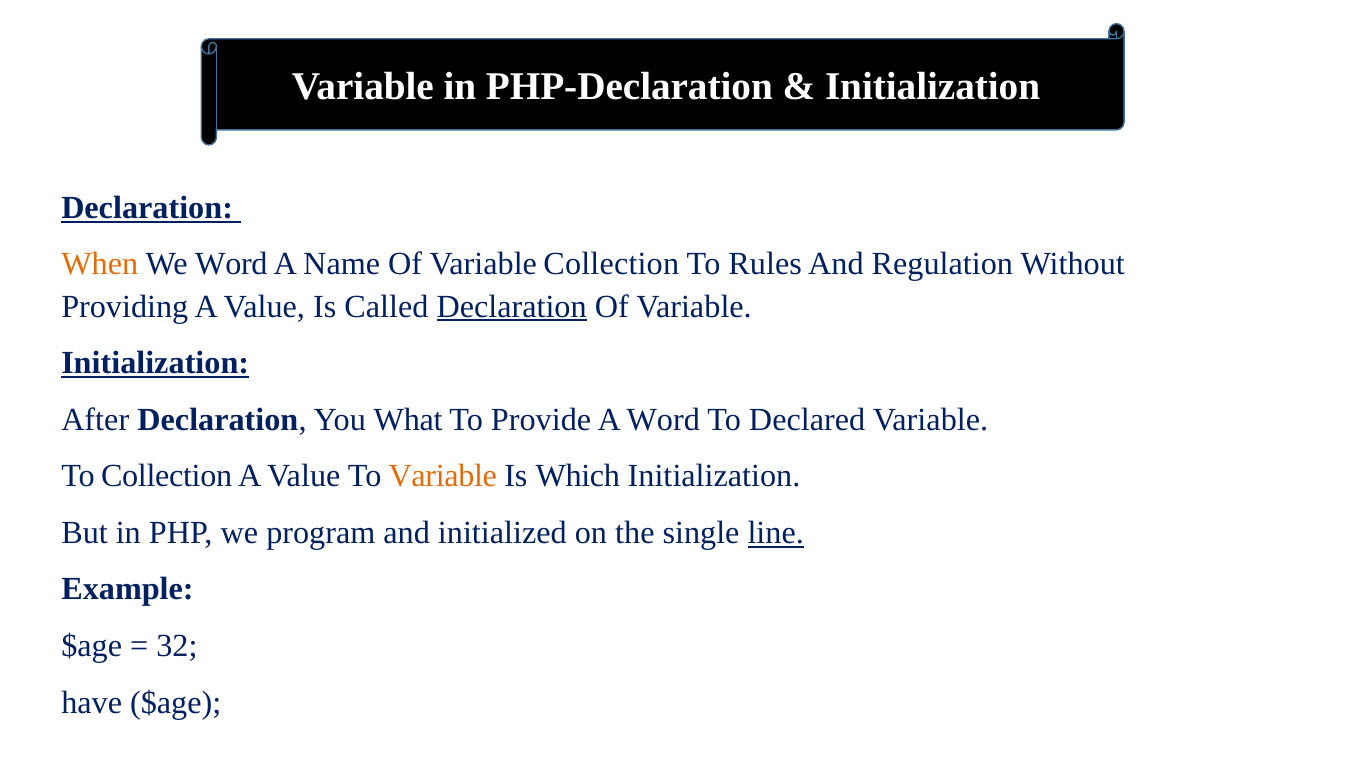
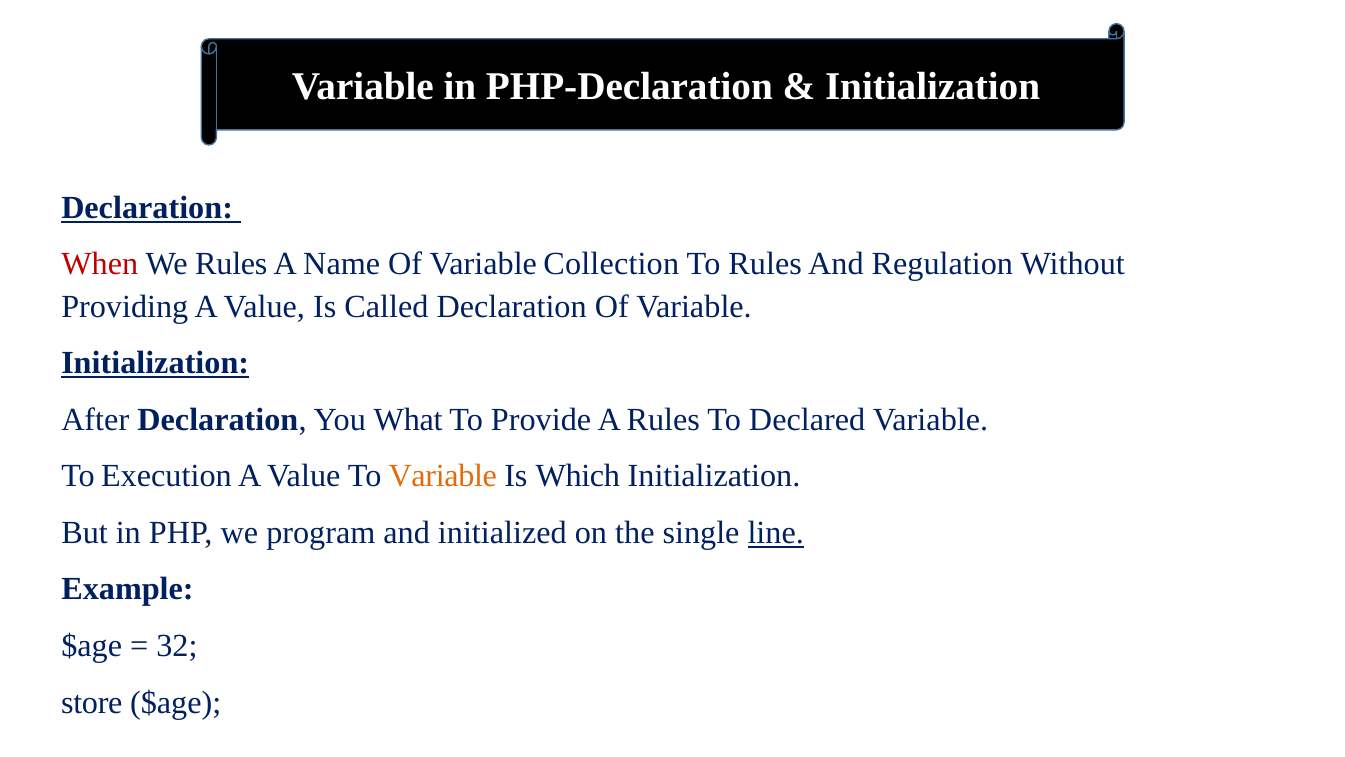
When colour: orange -> red (100, 264)
We Word: Word -> Rules (231, 264)
Declaration underline: present -> none (512, 306)
A Word: Word -> Rules (663, 419)
To Collection: Collection -> Execution (166, 476)
have: have -> store (92, 702)
